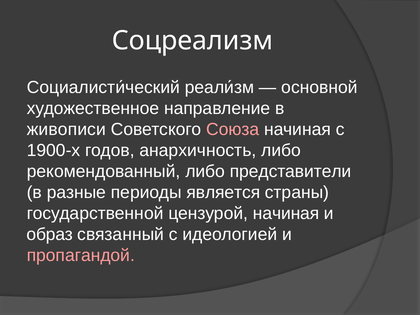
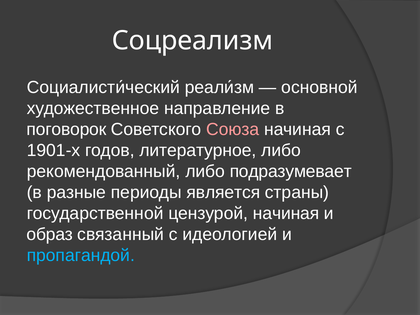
живописи: живописи -> поговорок (66, 129)
1900-х: 1900-х -> 1901-х (54, 150)
анархичность: анархичность -> литературное (198, 150)
представители: представители -> подразумевает (291, 171)
пропагандой colour: pink -> light blue (81, 255)
